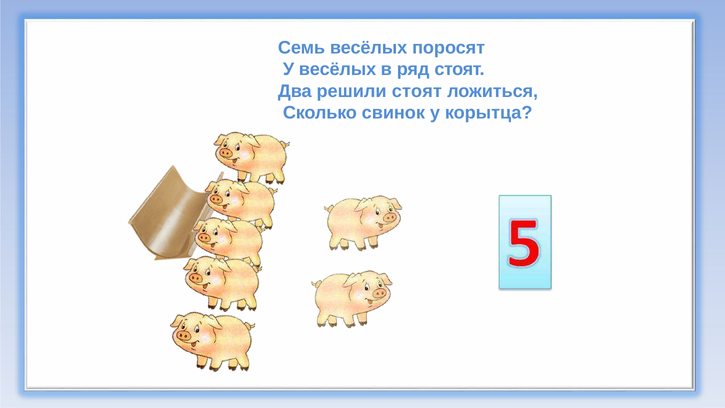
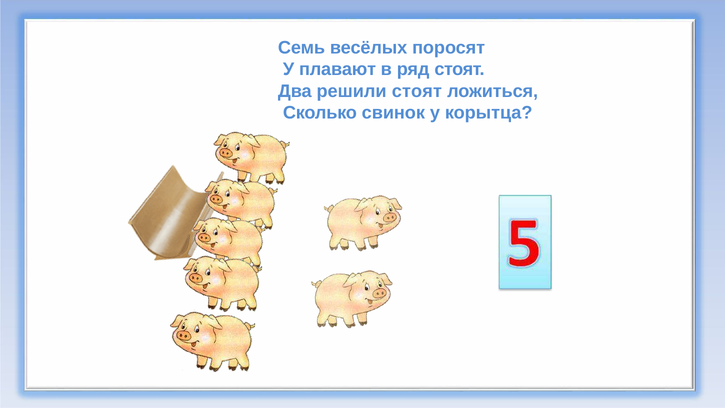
У весёлых: весёлых -> плавают (338, 69)
